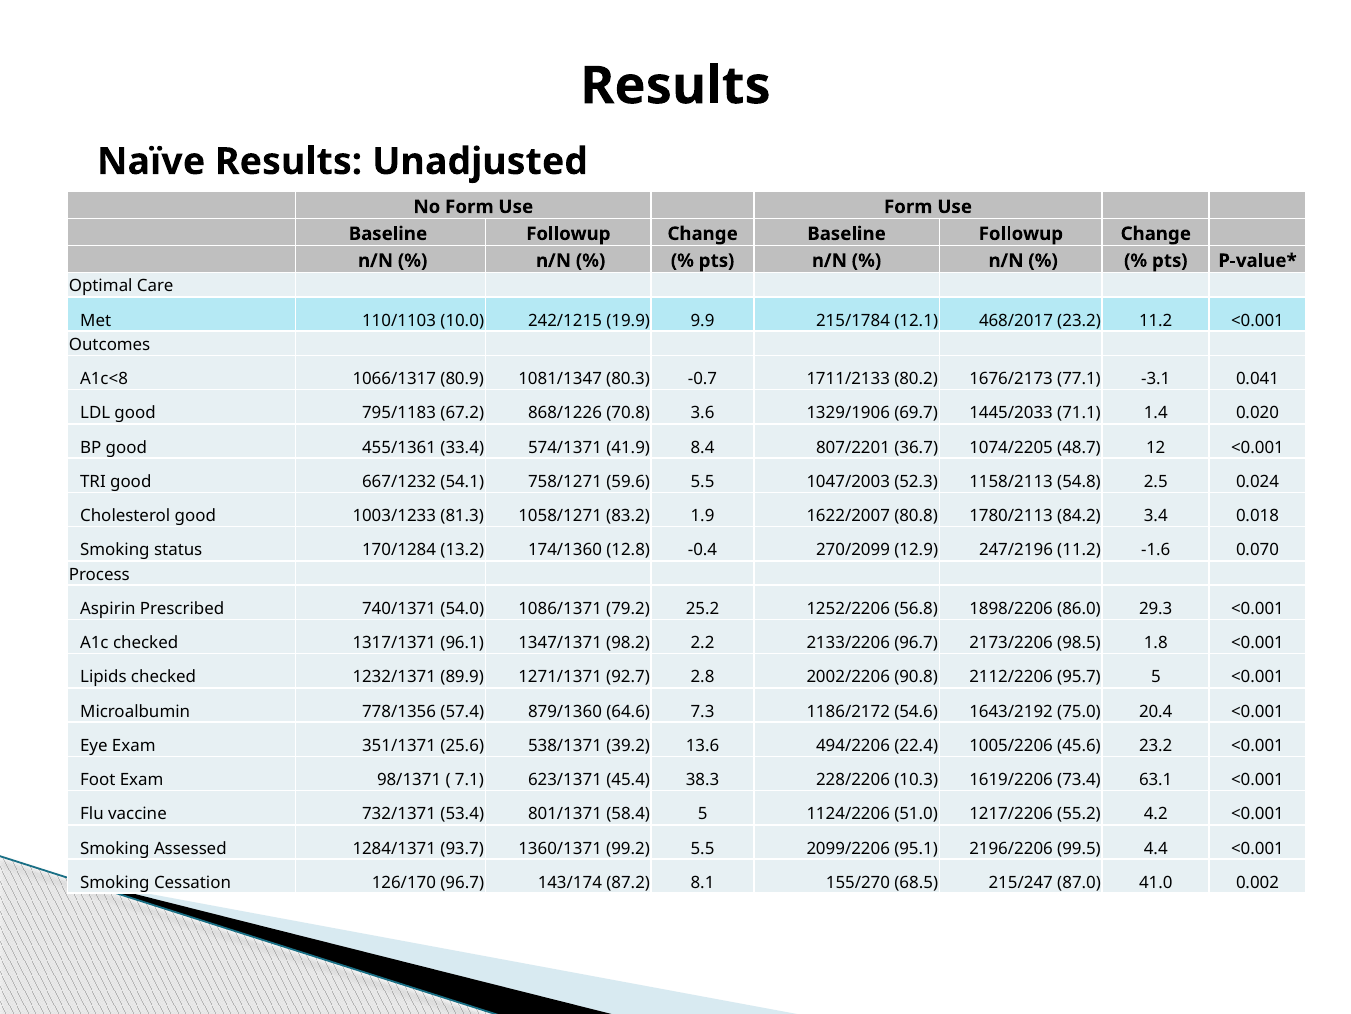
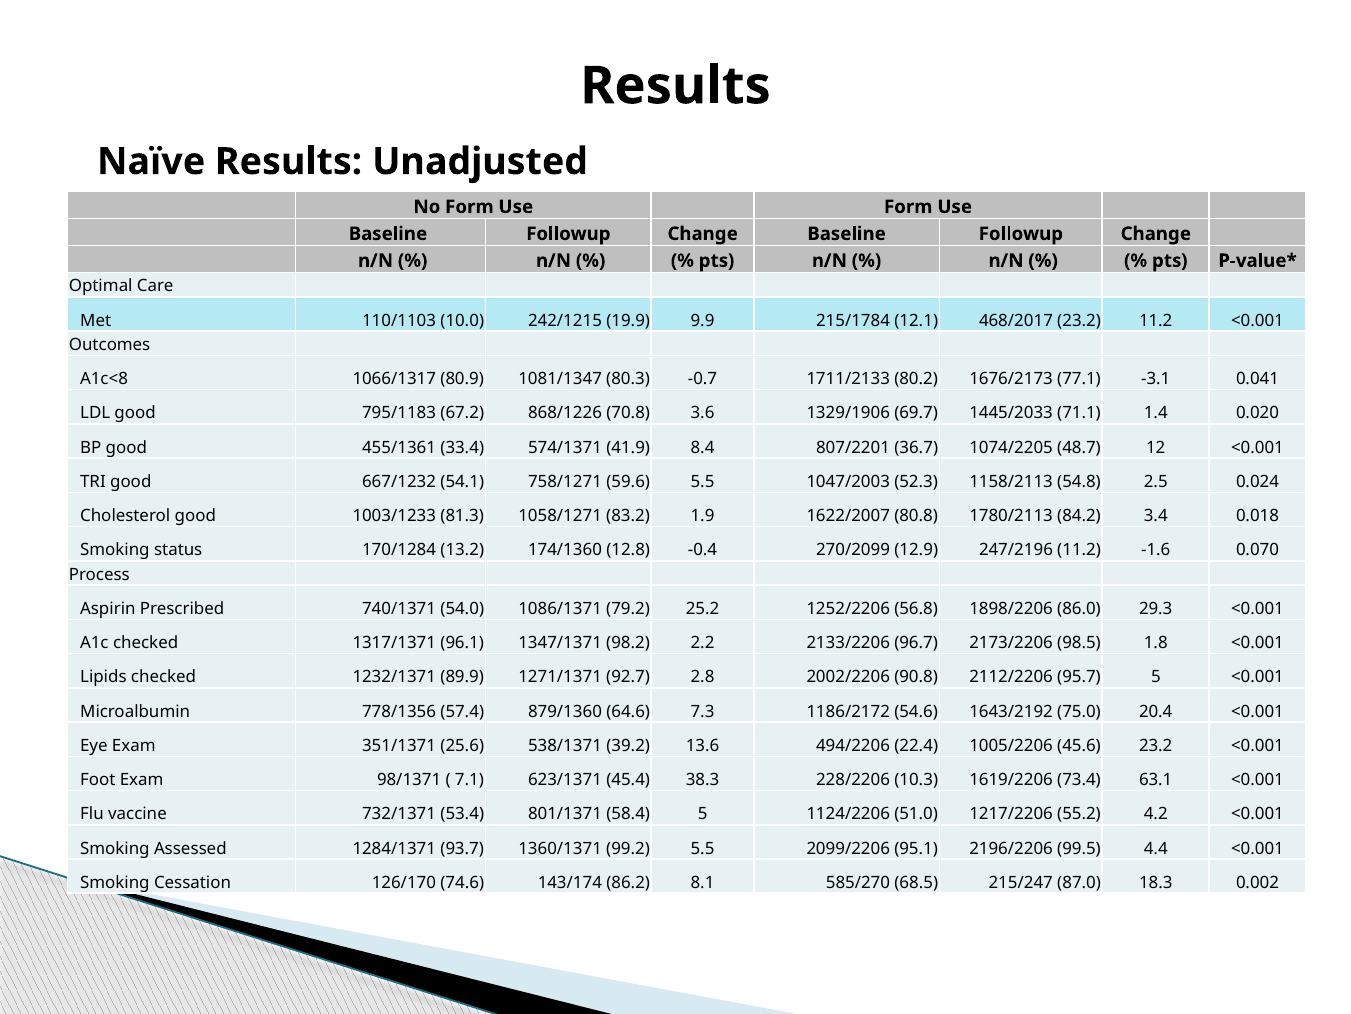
126/170 96.7: 96.7 -> 74.6 (462, 882)
87.2: 87.2 -> 86.2 (628, 882)
155/270: 155/270 -> 585/270 (858, 882)
41.0: 41.0 -> 18.3 (1156, 882)
